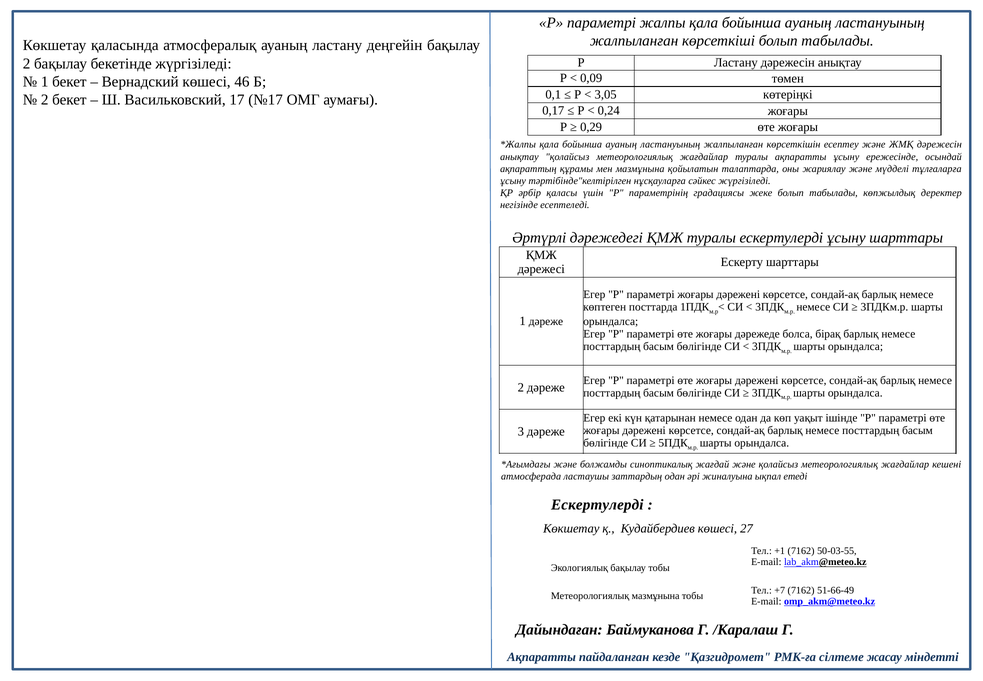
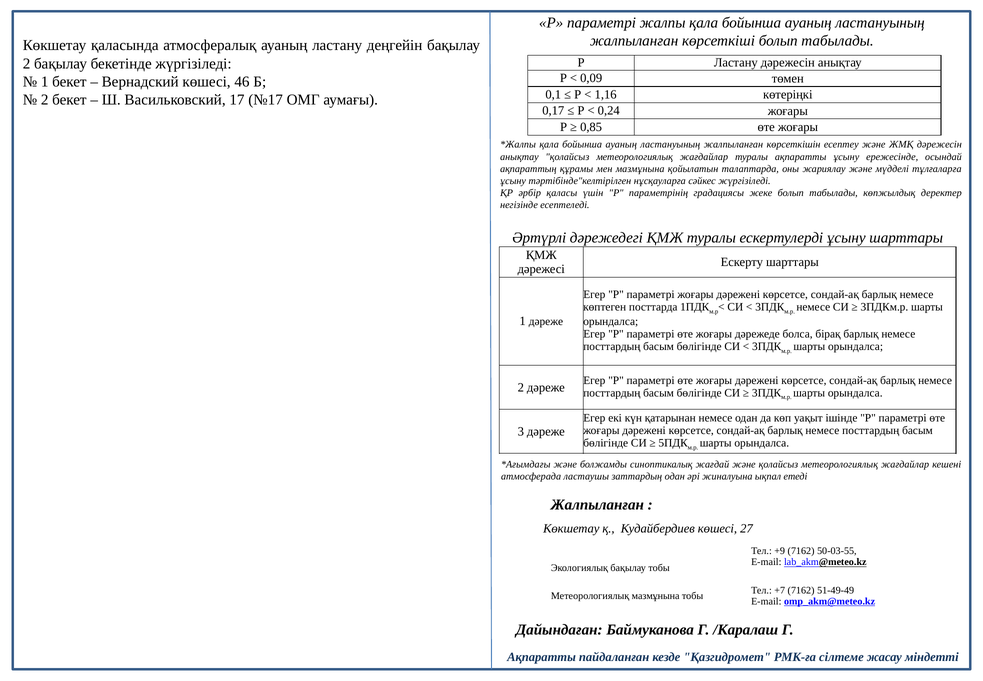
3,05: 3,05 -> 1,16 (606, 94)
0,29: 0,29 -> 0,85 (591, 127)
Ескертулерді: Ескертулерді -> Жалпыланған (597, 504)
+1: +1 -> +9 (780, 551)
51-66-49: 51-66-49 -> 51-49-49 (836, 590)
